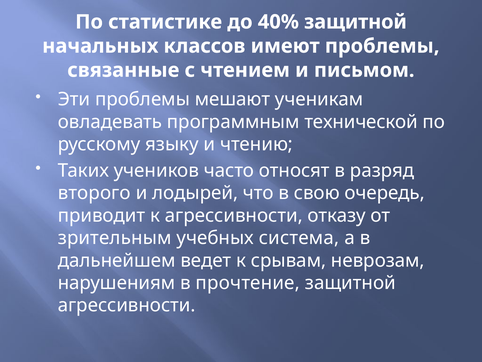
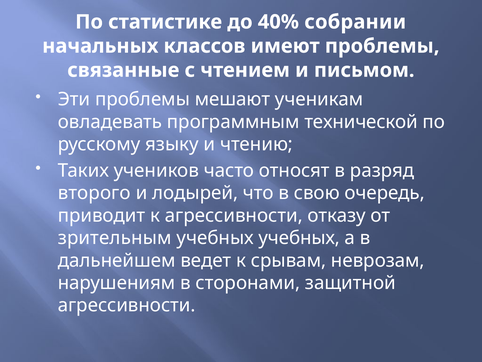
40% защитной: защитной -> собрании (355, 22)
учебных система: система -> учебных (299, 238)
прочтение: прочтение -> сторонами (248, 283)
